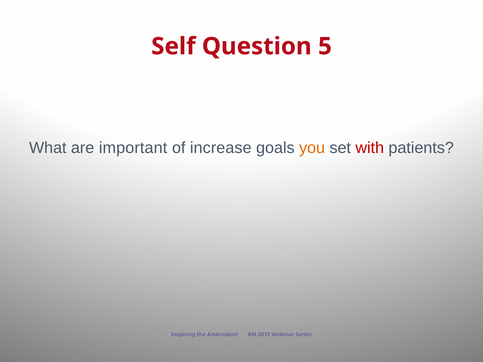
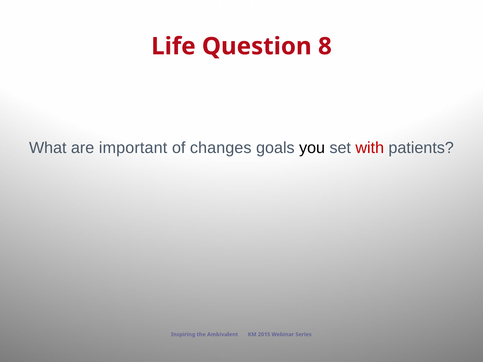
Self: Self -> Life (173, 46)
5: 5 -> 8 (325, 46)
increase: increase -> changes (221, 148)
you colour: orange -> black (312, 148)
